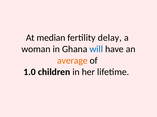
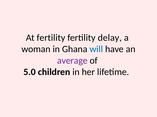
At median: median -> fertility (51, 38)
average colour: orange -> purple (72, 61)
1.0: 1.0 -> 5.0 (30, 72)
